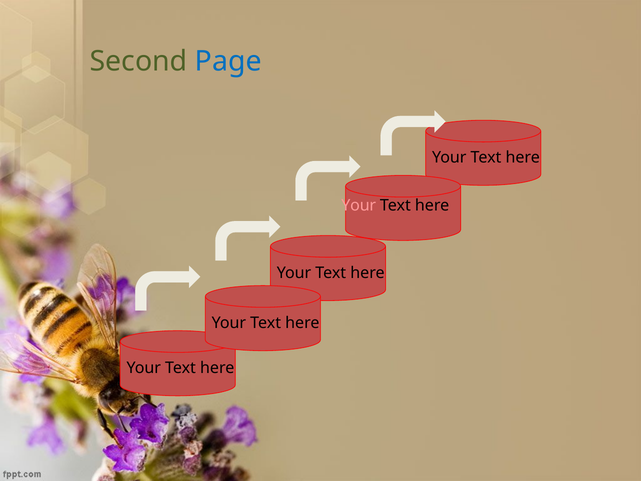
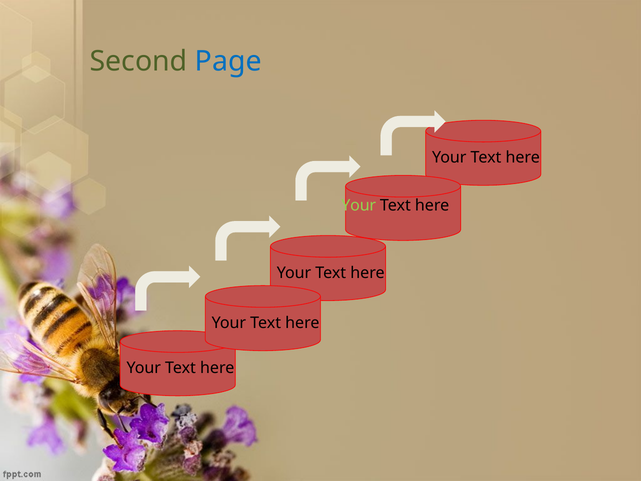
Your colour: pink -> light green (359, 205)
